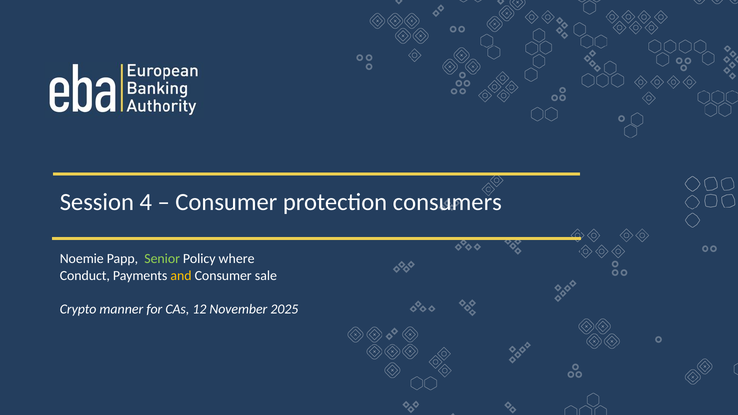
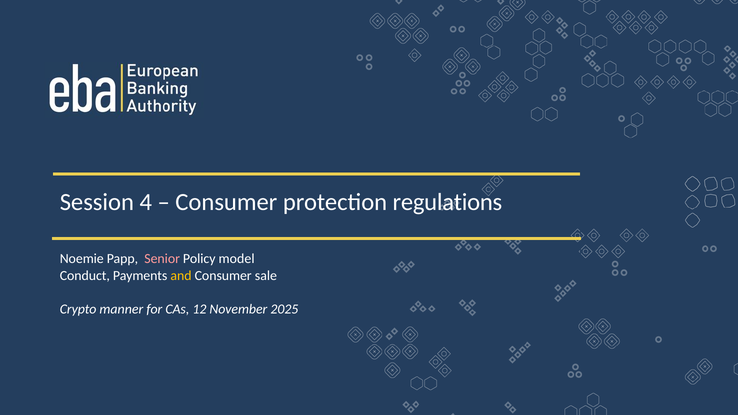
consumers: consumers -> regulations (447, 202)
Senior colour: light green -> pink (162, 259)
where: where -> model (237, 259)
